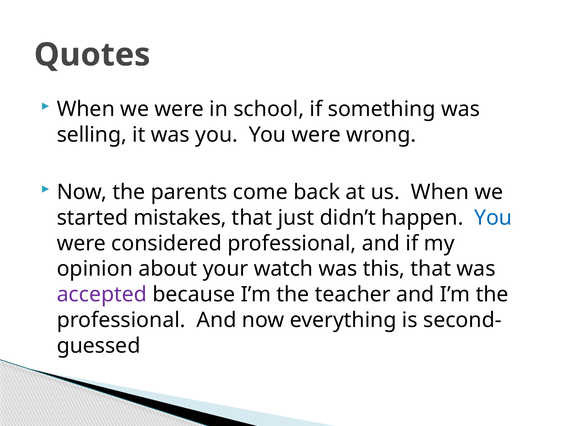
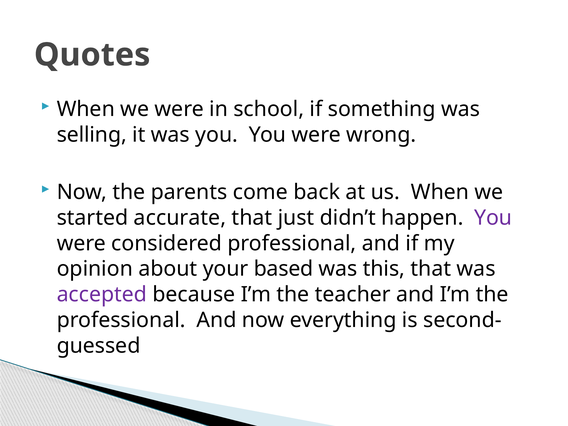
mistakes: mistakes -> accurate (180, 218)
You colour: blue -> purple (493, 218)
watch: watch -> based (284, 269)
